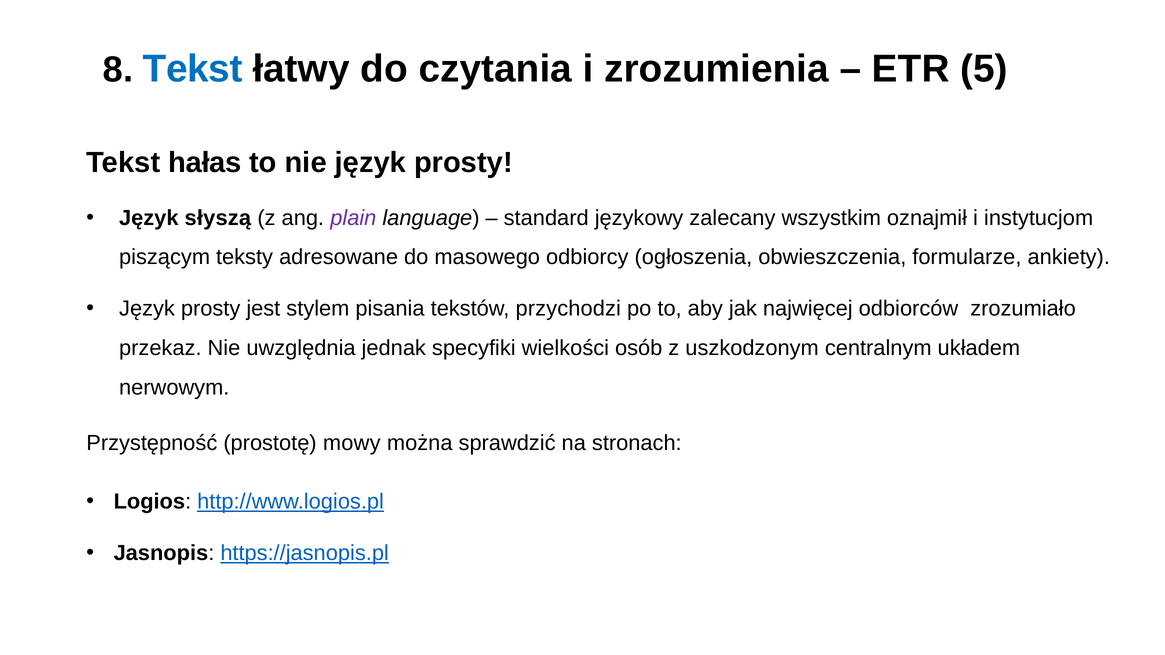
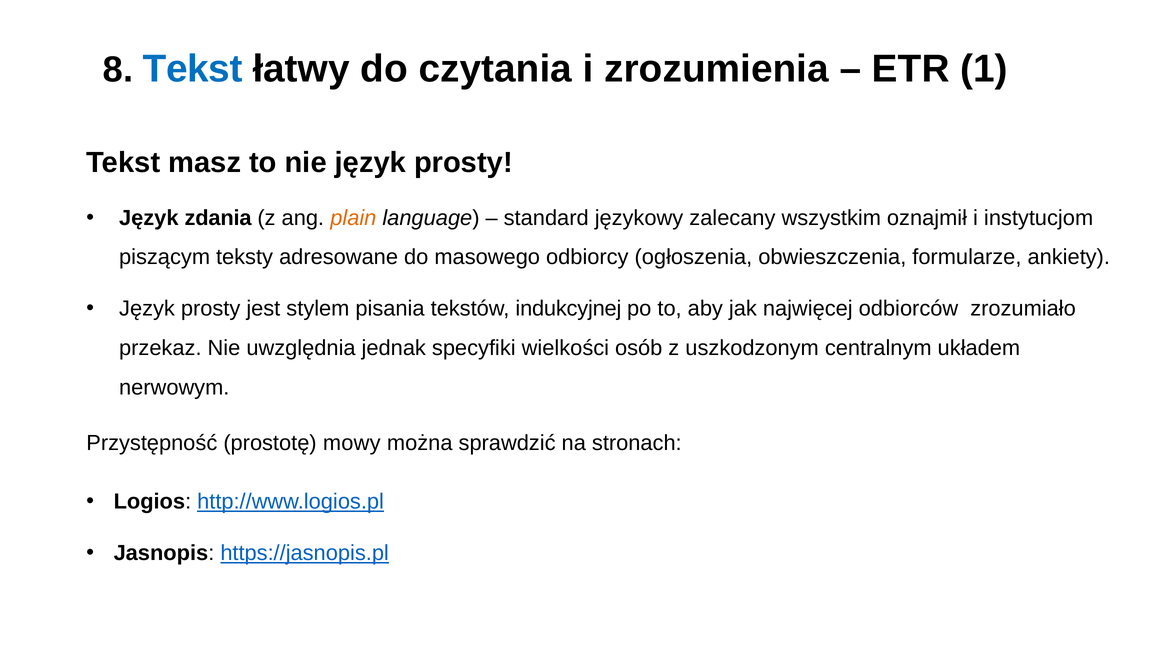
5: 5 -> 1 (984, 69)
hałas: hałas -> masz (205, 163)
słyszą: słyszą -> zdania (218, 218)
plain colour: purple -> orange (353, 218)
przychodzi: przychodzi -> indukcyjnej (568, 309)
